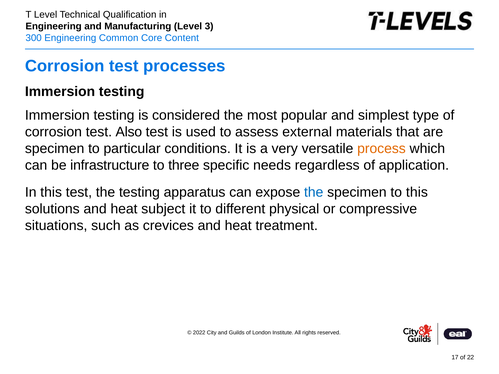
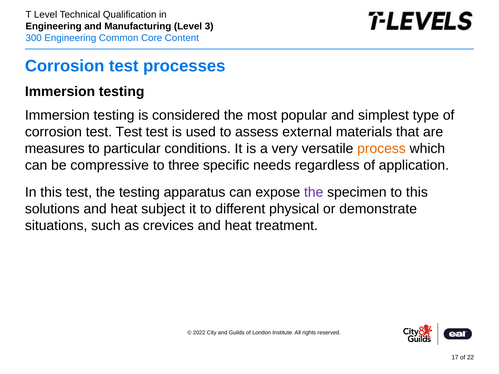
corrosion test Also: Also -> Test (129, 132)
specimen: specimen -> measures (55, 149)
infrastructure: infrastructure -> compressive (110, 165)
the colour: blue -> purple (314, 192)
compressive: compressive -> demonstrate (378, 209)
